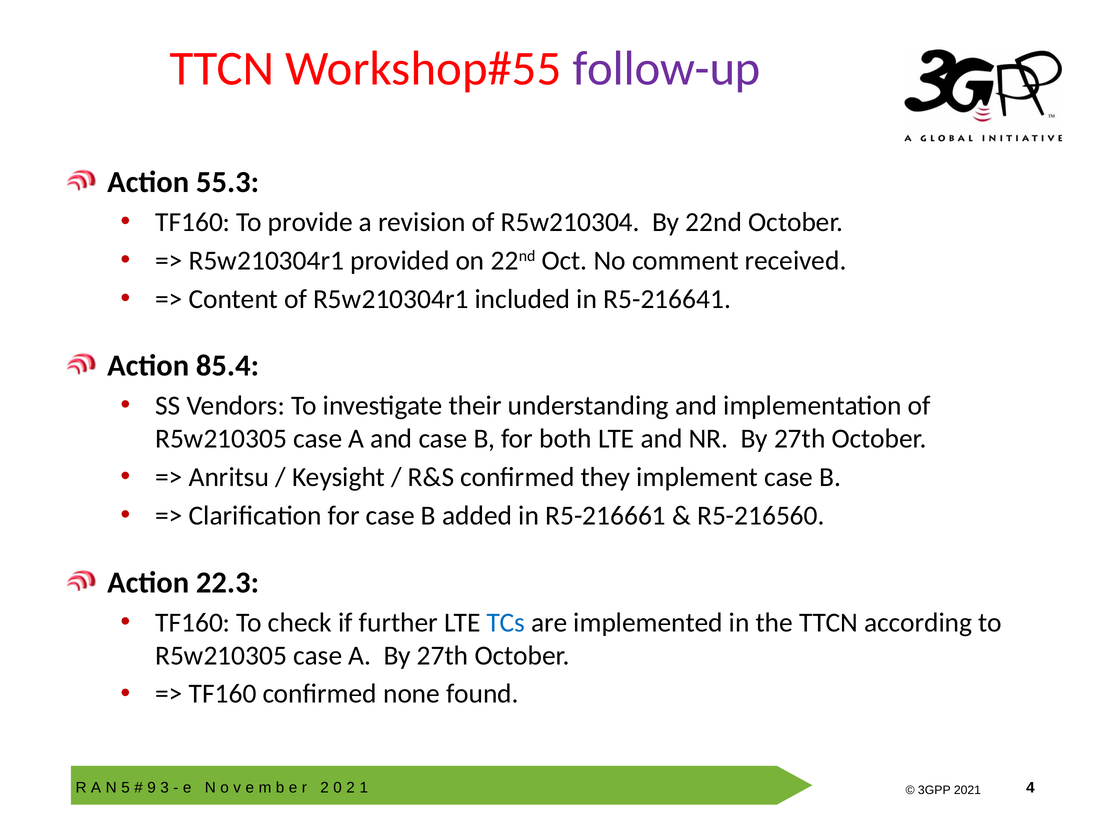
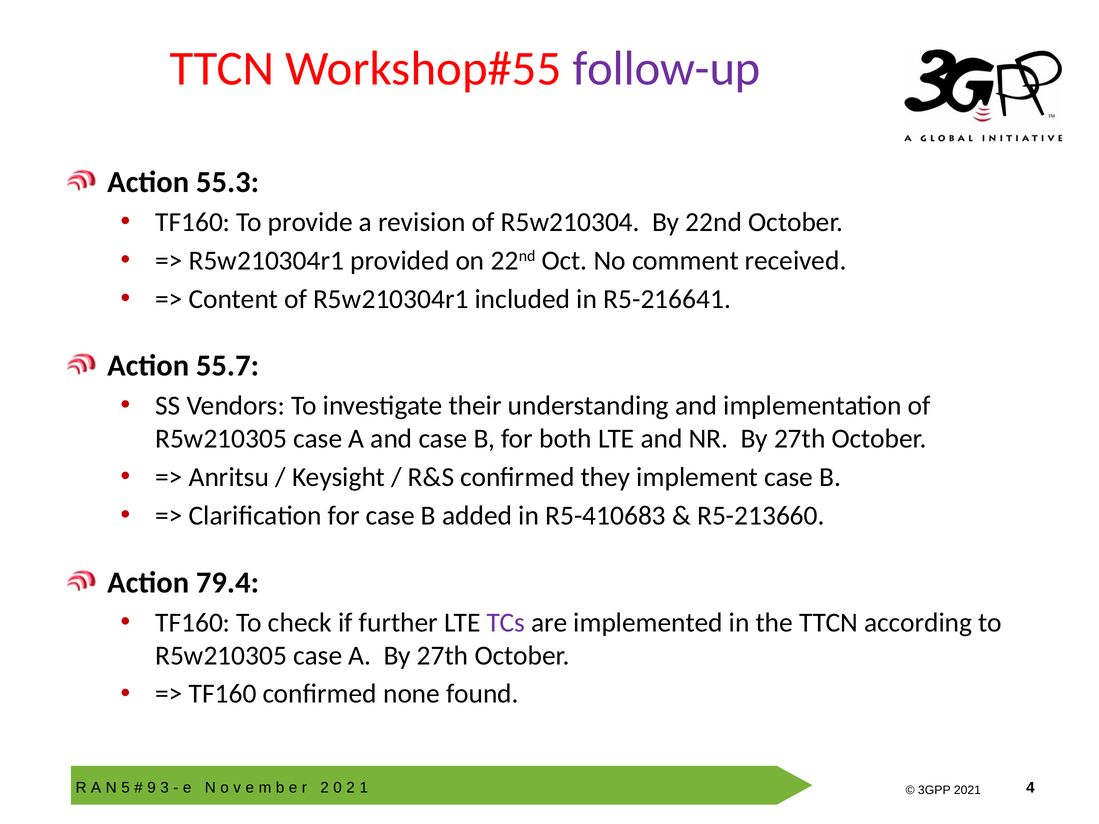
85.4: 85.4 -> 55.7 (228, 366)
R5-216661: R5-216661 -> R5-410683 (606, 516)
R5-216560: R5-216560 -> R5-213660 (761, 516)
22.3: 22.3 -> 79.4 (228, 583)
TCs colour: blue -> purple (506, 623)
